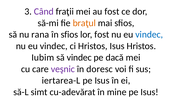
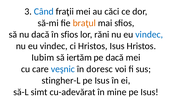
Când colour: purple -> blue (44, 12)
au fost: fost -> căci (112, 12)
nu rana: rana -> dacă (40, 34)
lor fost: fost -> răni (102, 34)
să vindec: vindec -> iertăm (79, 57)
veşnic colour: purple -> blue (63, 69)
iertarea-L: iertarea-L -> stingher-L (61, 80)
